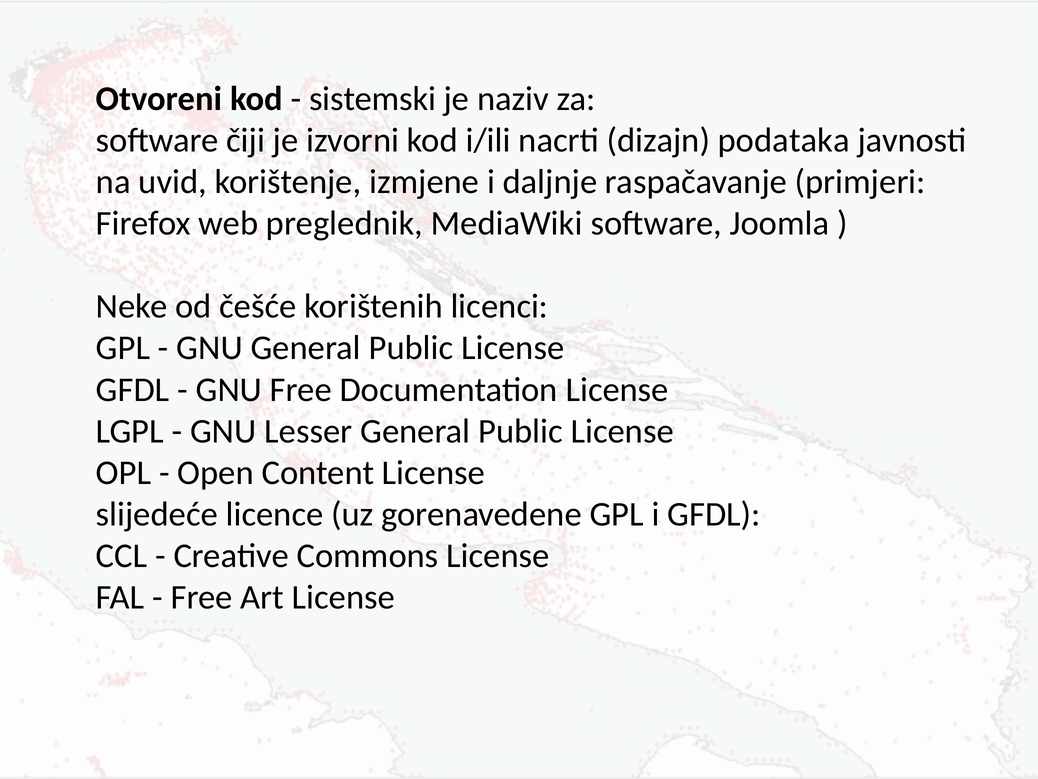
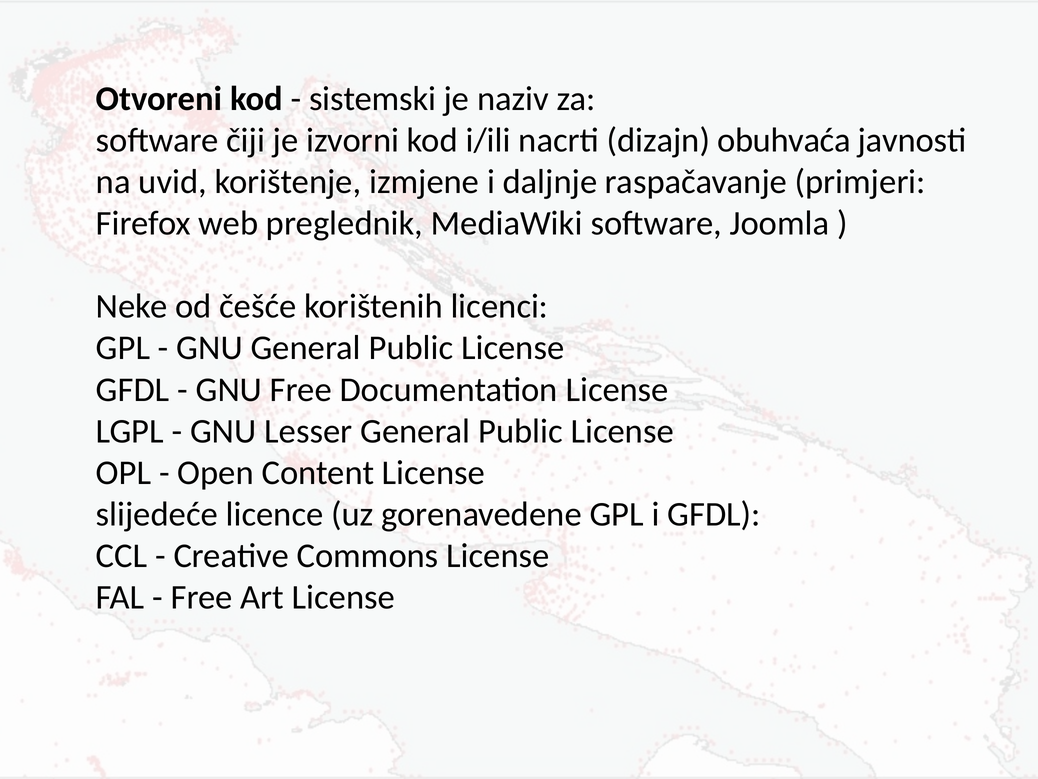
podataka: podataka -> obuhvaća (784, 140)
